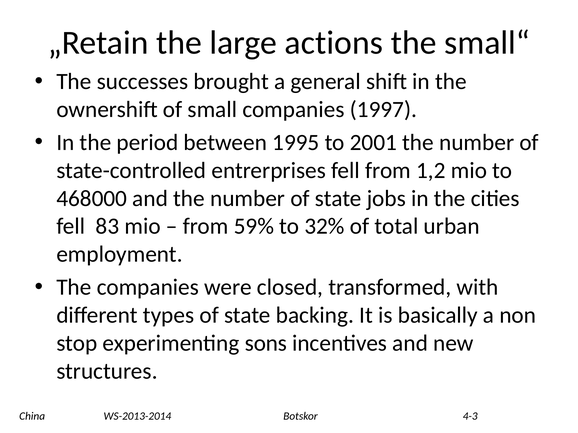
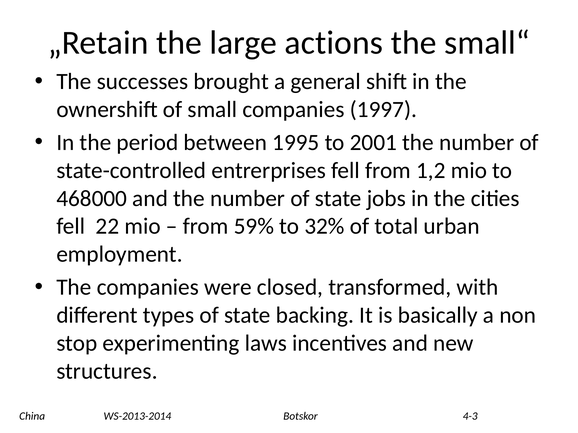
83: 83 -> 22 (107, 227)
sons: sons -> laws (266, 343)
